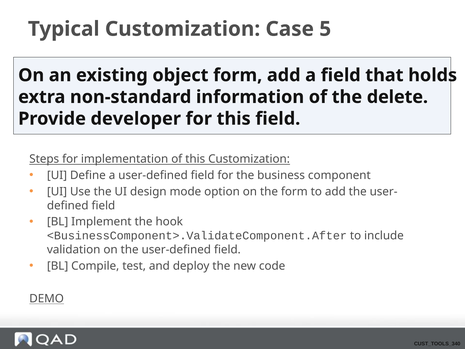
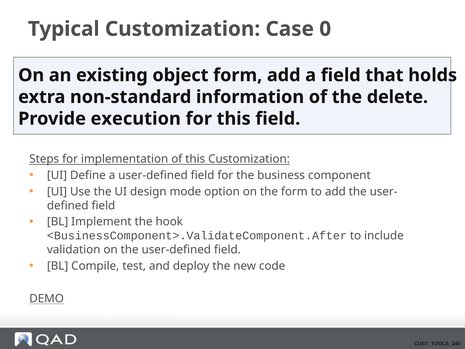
5: 5 -> 0 (325, 29)
developer: developer -> execution (136, 119)
